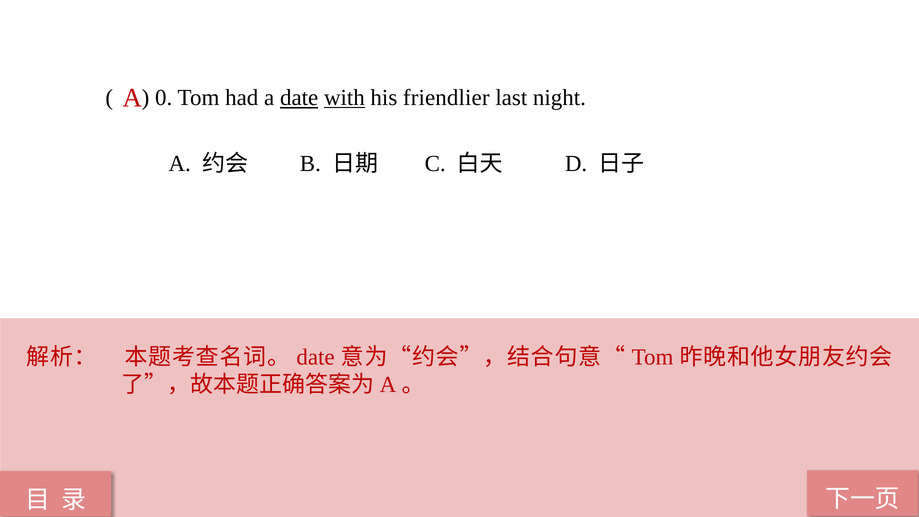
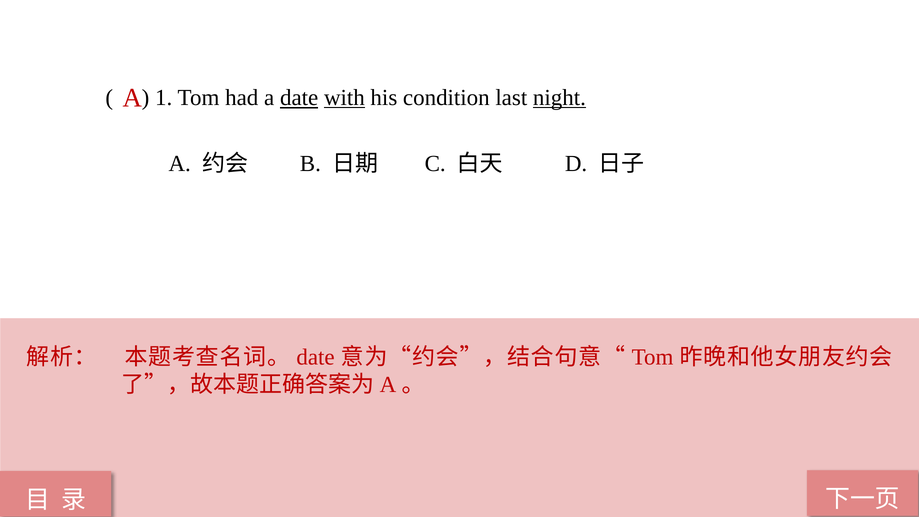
0: 0 -> 1 (164, 98)
friendlier: friendlier -> condition (446, 98)
night underline: none -> present (559, 98)
